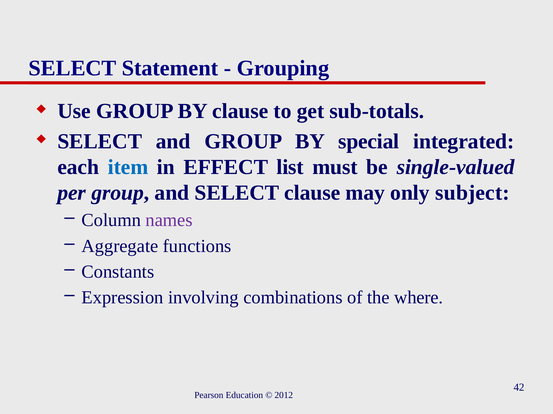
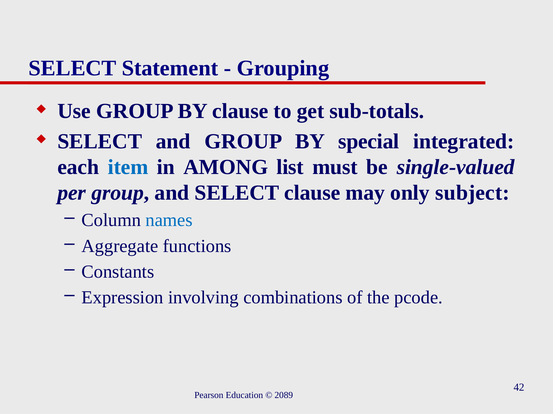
EFFECT: EFFECT -> AMONG (226, 167)
names colour: purple -> blue (169, 221)
where: where -> pcode (419, 298)
2012: 2012 -> 2089 (284, 396)
